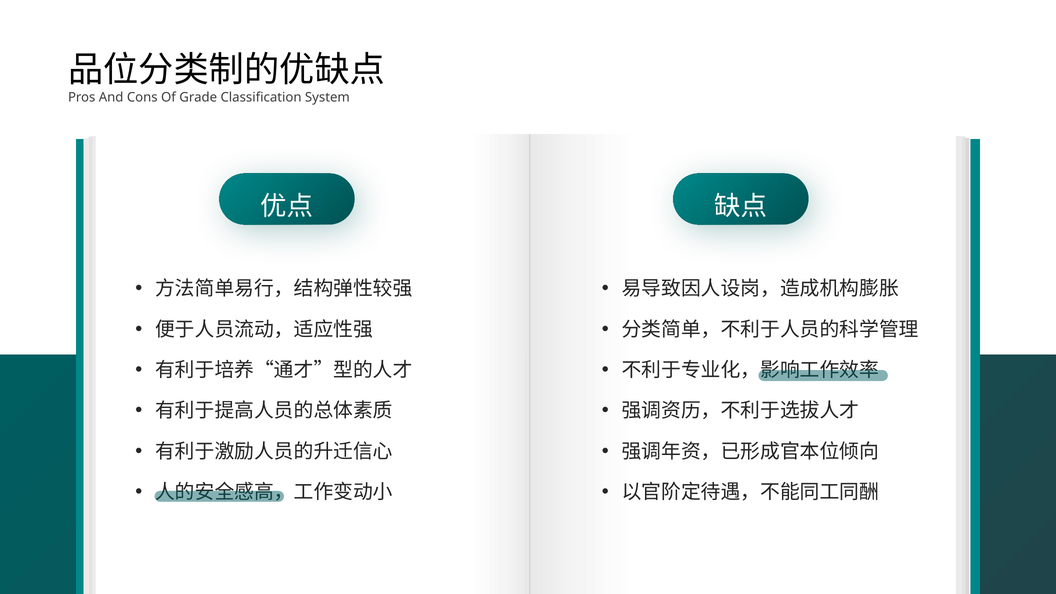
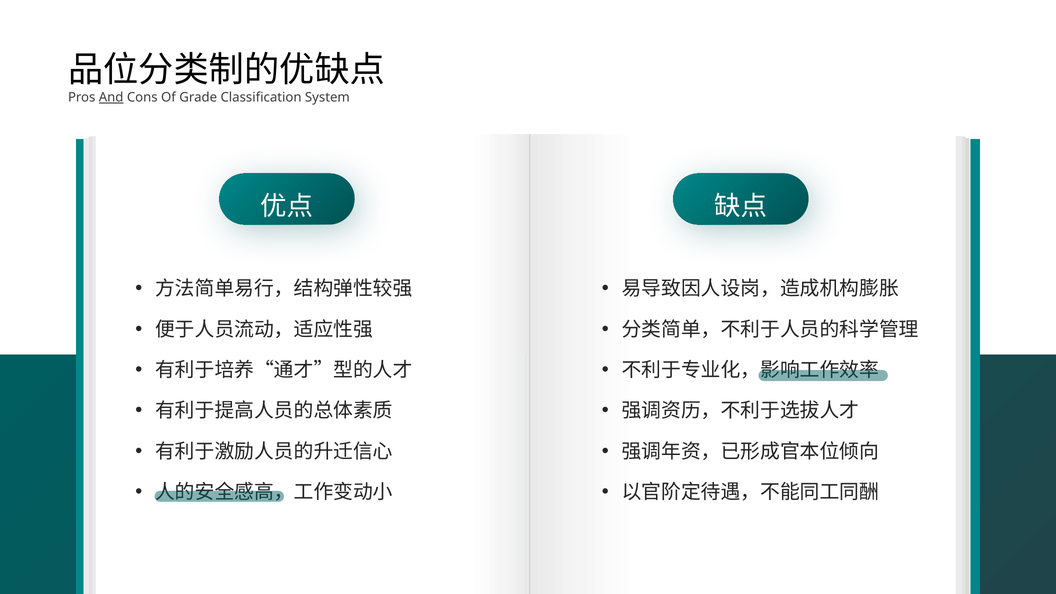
And underline: none -> present (111, 97)
